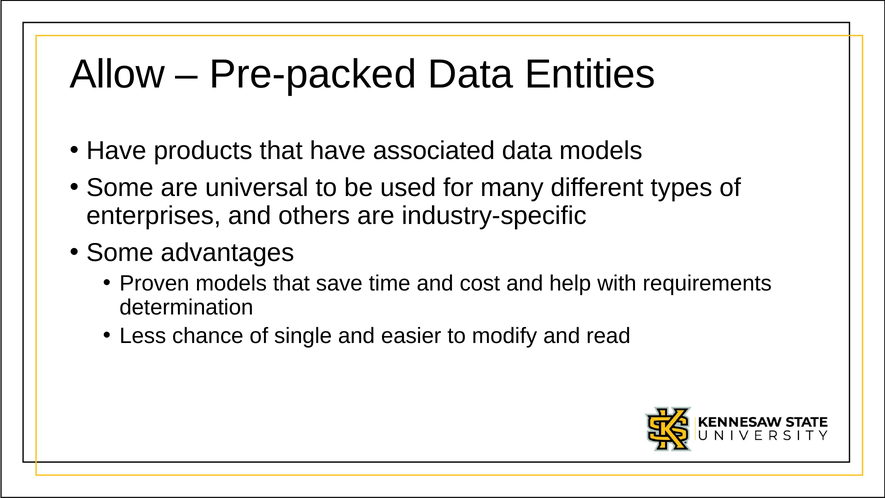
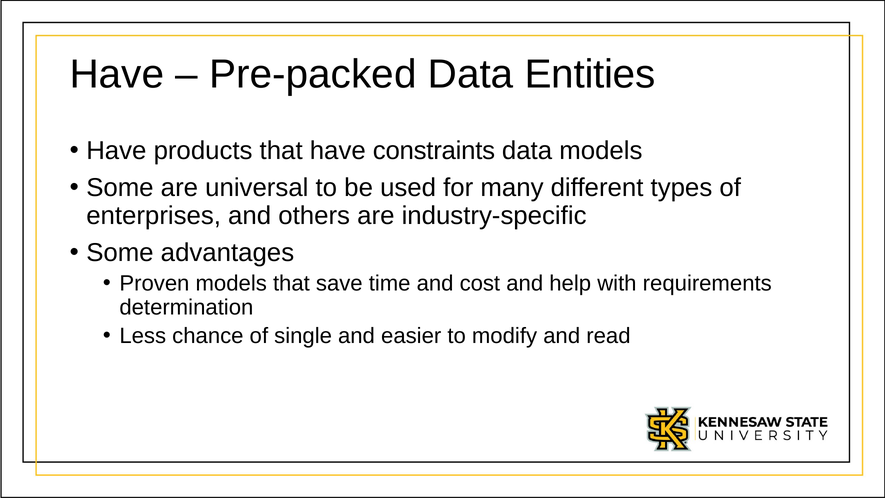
Allow: Allow -> Have (117, 74)
associated: associated -> constraints (434, 151)
